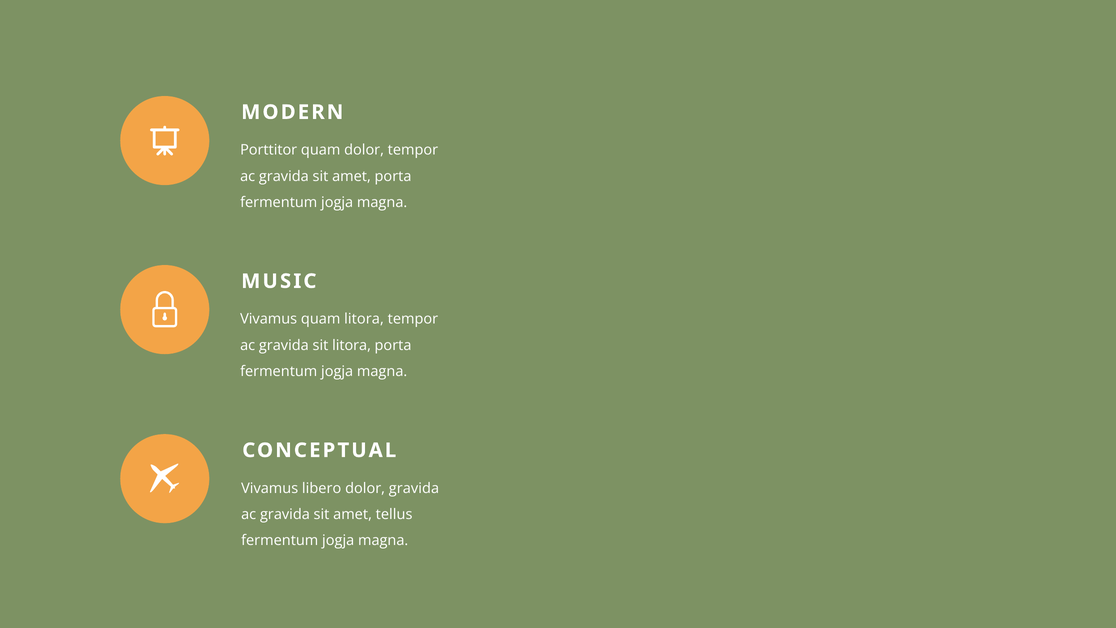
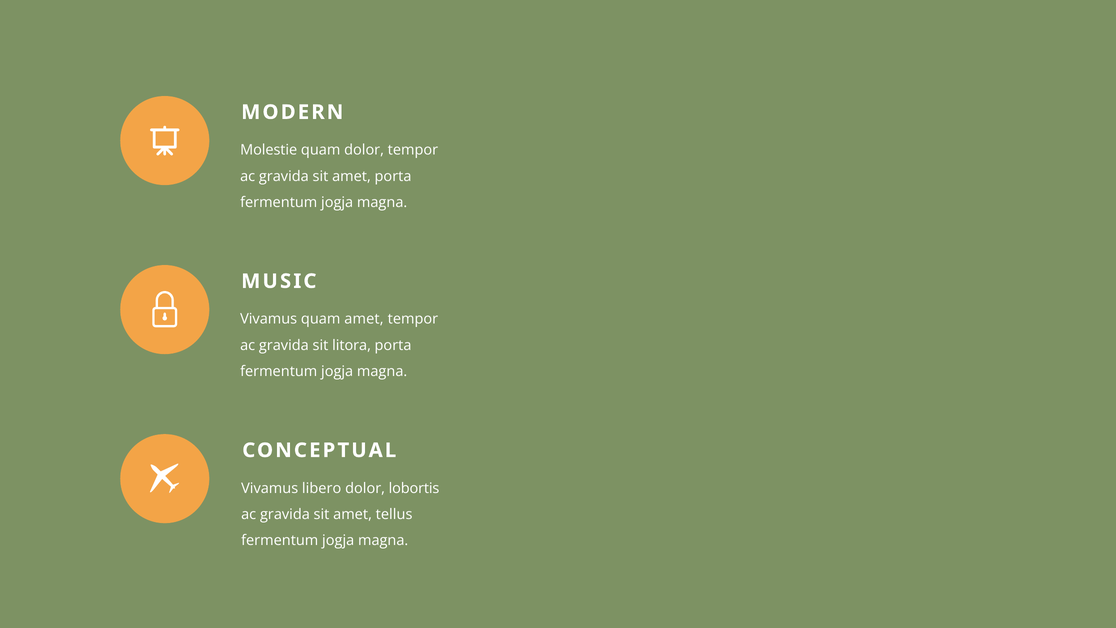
Porttitor: Porttitor -> Molestie (269, 150)
quam litora: litora -> amet (364, 319)
dolor gravida: gravida -> lobortis (414, 488)
